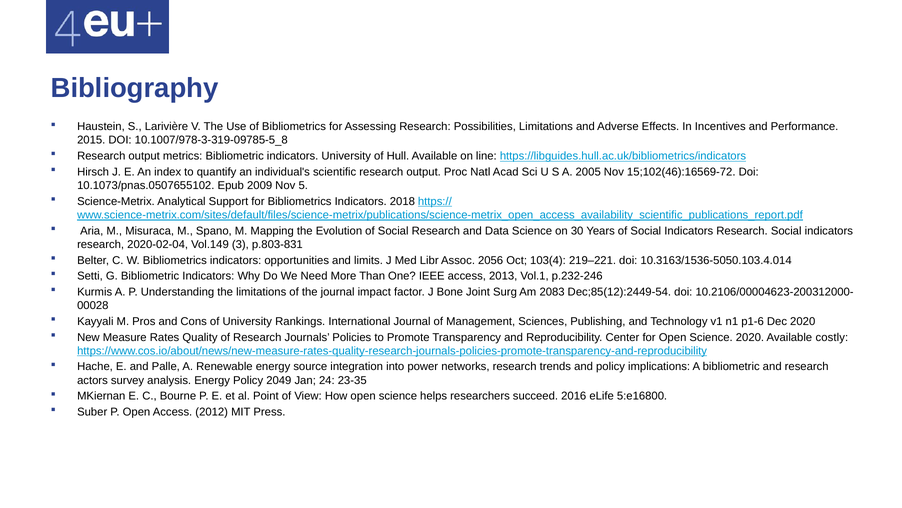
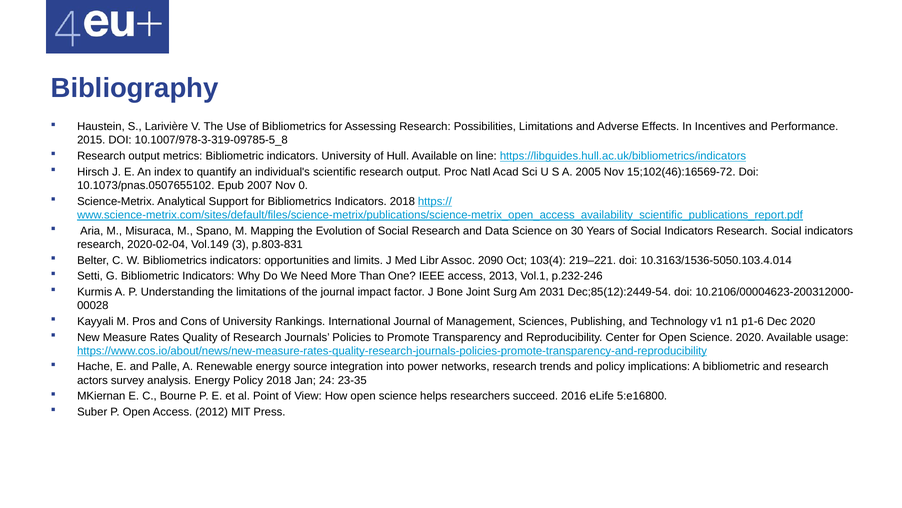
2009: 2009 -> 2007 (260, 185)
5: 5 -> 0 (303, 185)
2056: 2056 -> 2090 (491, 260)
2083: 2083 -> 2031 (552, 292)
costly: costly -> usage (832, 337)
Policy 2049: 2049 -> 2018 (279, 380)
